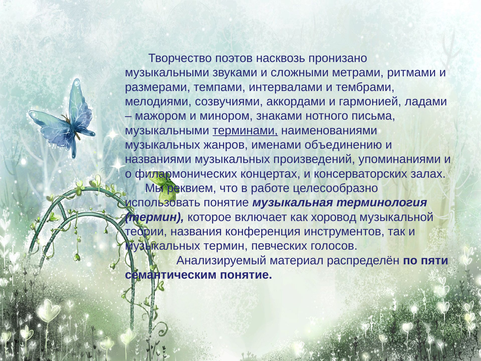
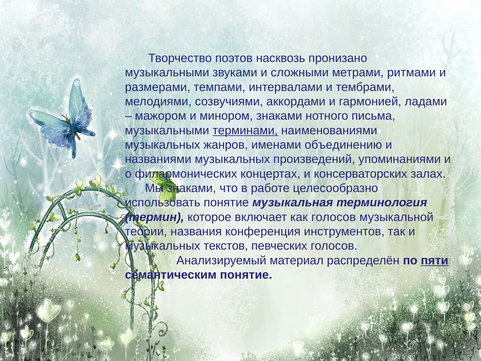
Мы реквием: реквием -> знаками (192, 188)
как хоровод: хоровод -> голосов (334, 217)
музыкальных термин: термин -> текстов (226, 246)
пяти underline: none -> present (435, 260)
